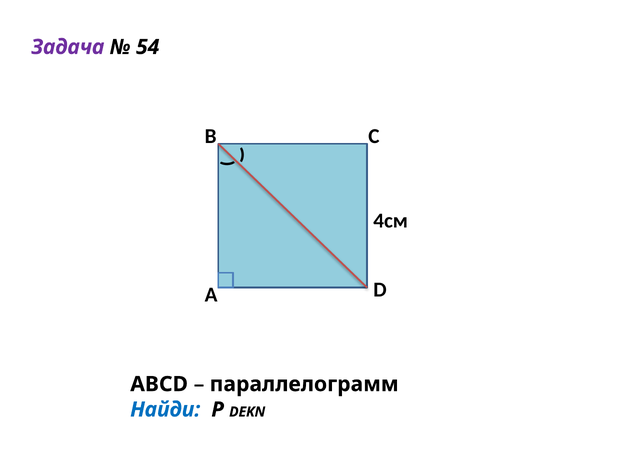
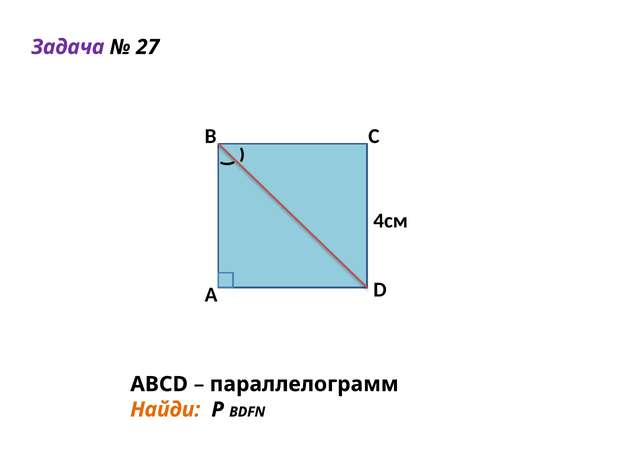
54: 54 -> 27 (148, 47)
Найди colour: blue -> orange (165, 410)
DEKN: DEKN -> BDFN (247, 412)
